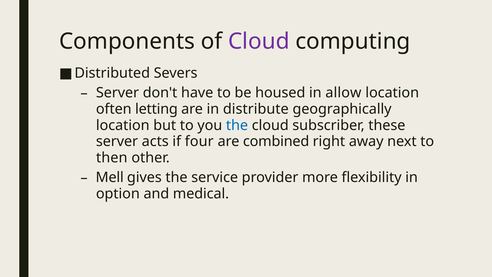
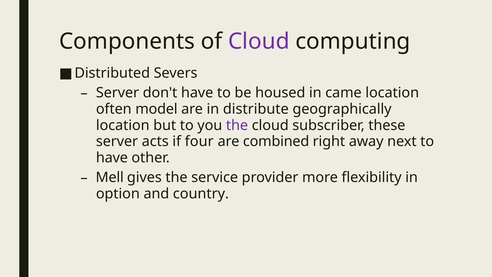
allow: allow -> came (343, 93)
letting: letting -> model (156, 109)
the colour: blue -> purple (237, 125)
then: then -> have (112, 158)
medical: medical -> country (201, 194)
